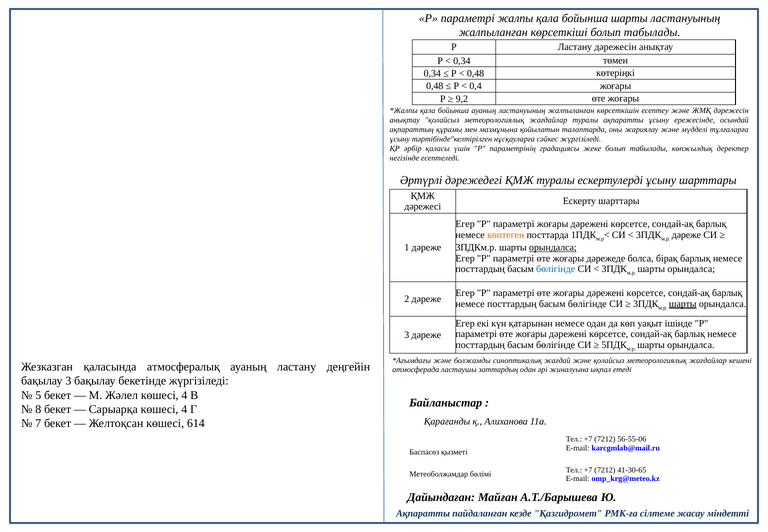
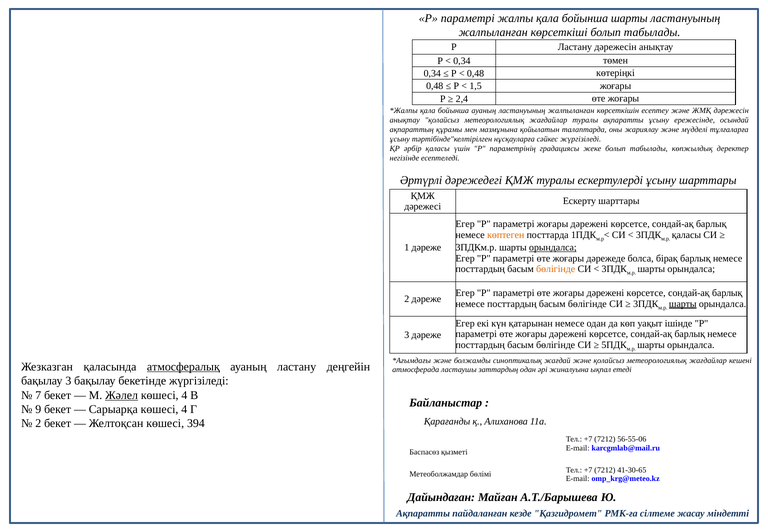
0,4: 0,4 -> 1,5 (476, 86)
9,2: 9,2 -> 2,4 (462, 99)
дәреже: дәреже -> қаласы (686, 235)
бөлігінде colour: blue -> orange (556, 269)
атмосфералық underline: none -> present (183, 367)
5: 5 -> 7 (38, 395)
Жәлел underline: none -> present (122, 395)
8: 8 -> 9 (38, 409)
7: 7 -> 2 (38, 423)
614: 614 -> 394 (196, 423)
